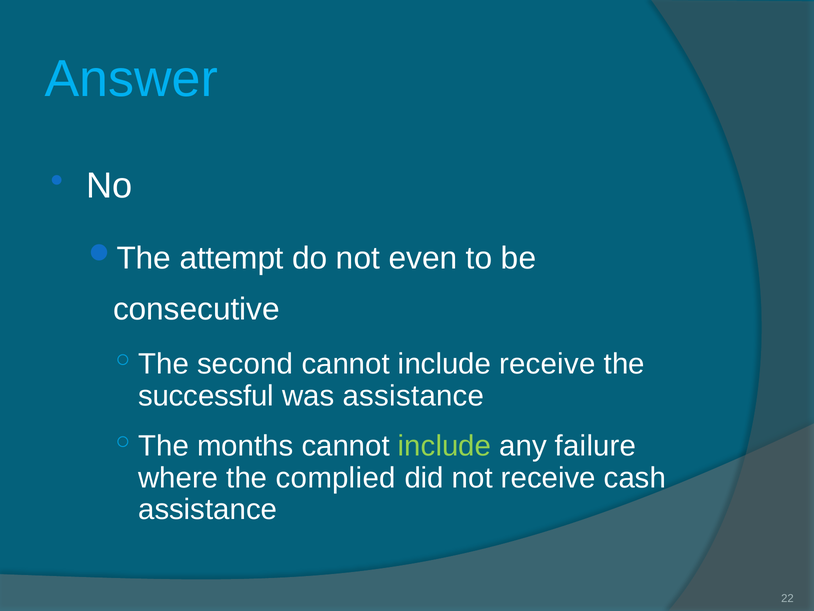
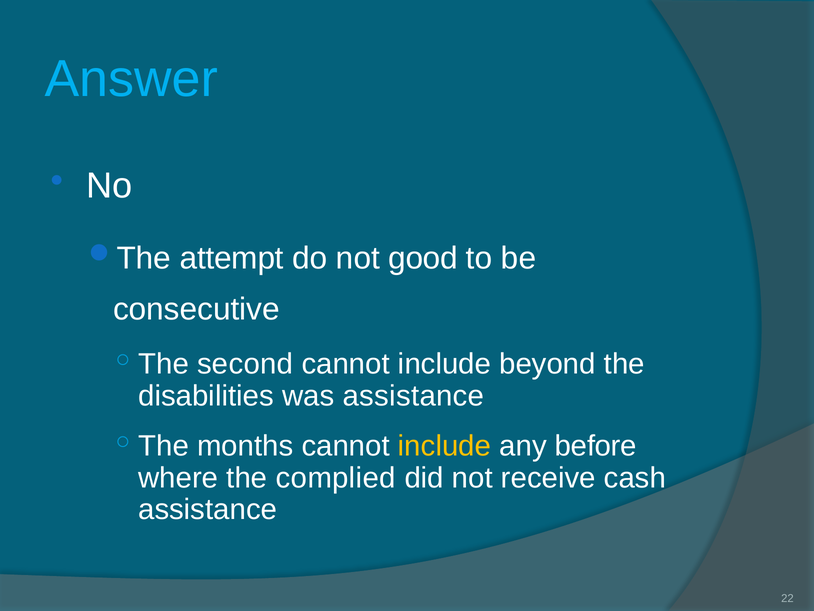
even: even -> good (423, 258)
include receive: receive -> beyond (547, 364)
successful: successful -> disabilities (206, 396)
include colour: light green -> yellow (445, 446)
failure: failure -> before (596, 446)
